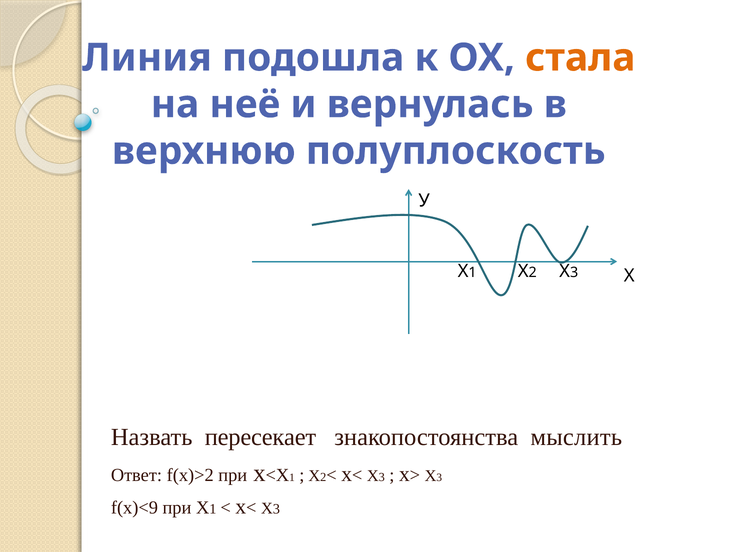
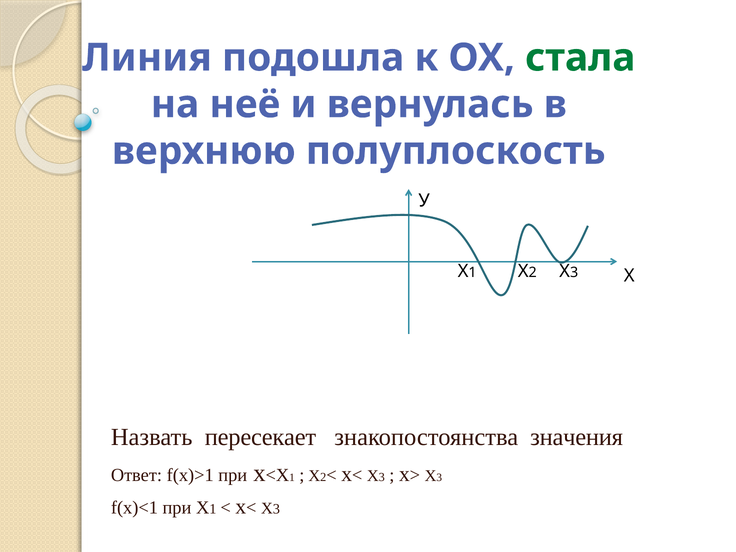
стала colour: orange -> green (580, 58)
мыслить: мыслить -> значения (577, 437)
f(x)>2: f(x)>2 -> f(x)>1 (190, 475)
f(x)<9: f(x)<9 -> f(x)<1 (134, 507)
